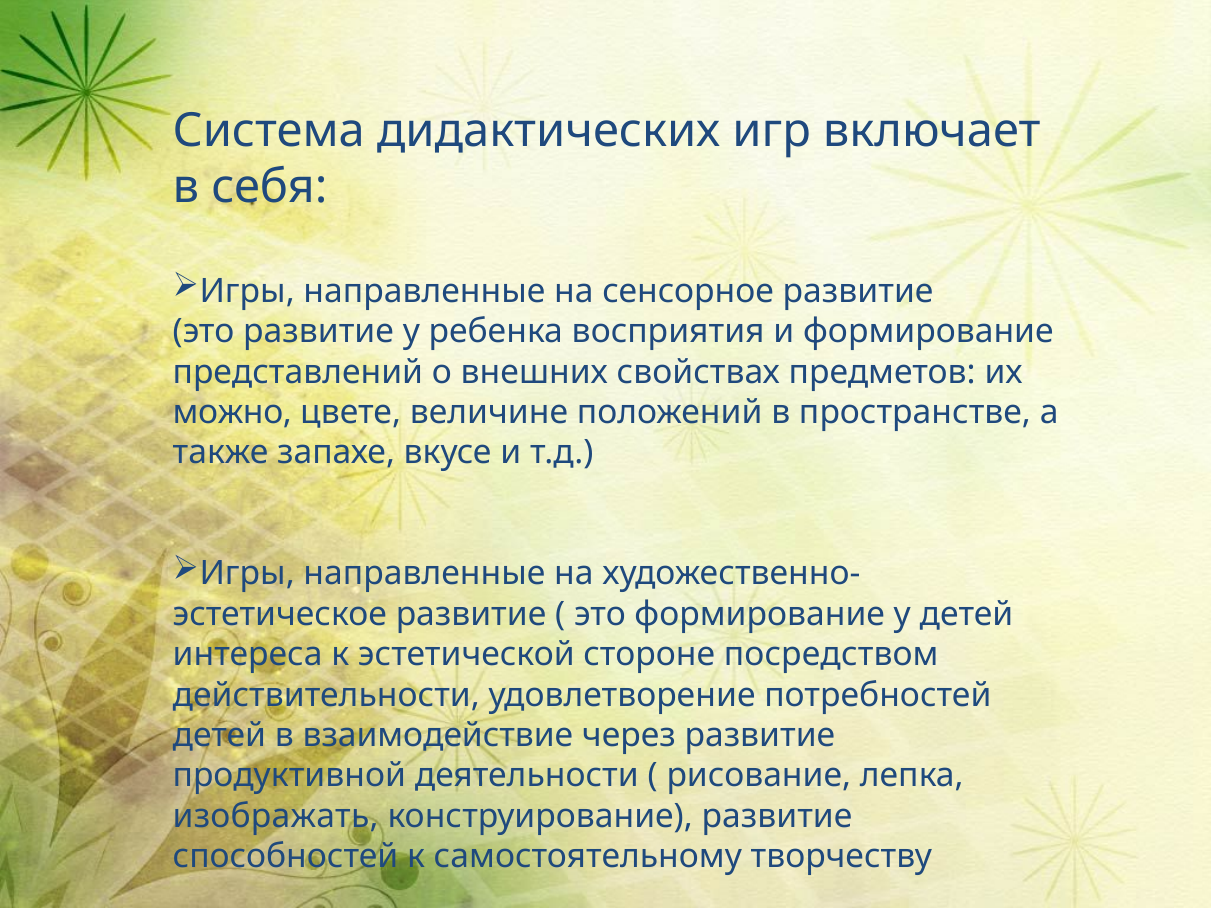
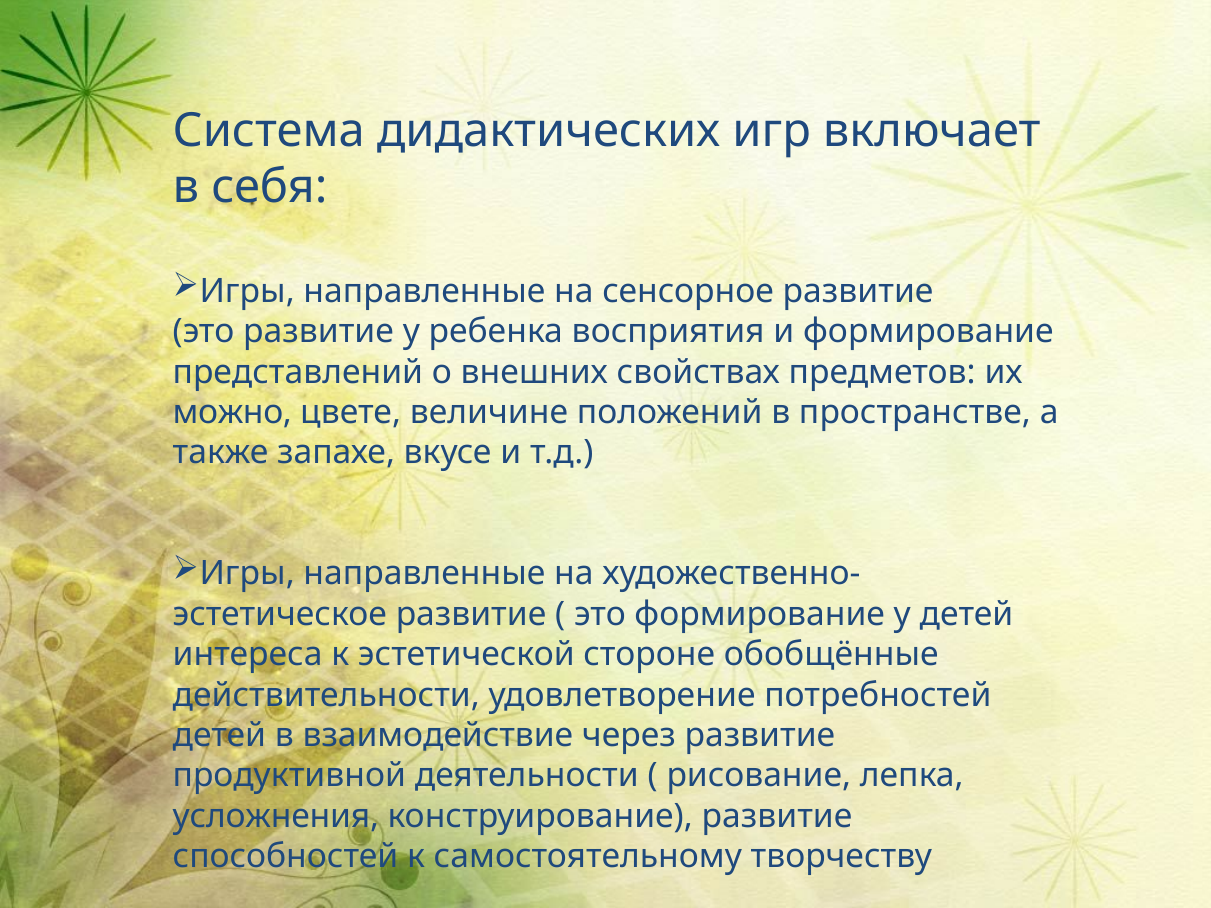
посредством: посредством -> обобщённые (831, 655)
изображать: изображать -> усложнения (276, 816)
